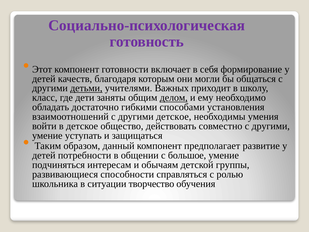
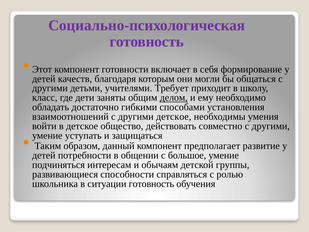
детьми underline: present -> none (86, 88)
Важных: Важных -> Требует (172, 88)
ситуации творчество: творчество -> готовность (151, 184)
